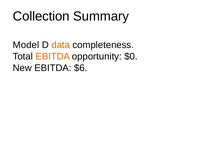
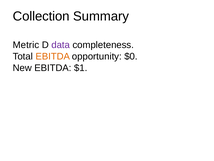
Model: Model -> Metric (26, 45)
data colour: orange -> purple (61, 45)
$6: $6 -> $1 (81, 68)
